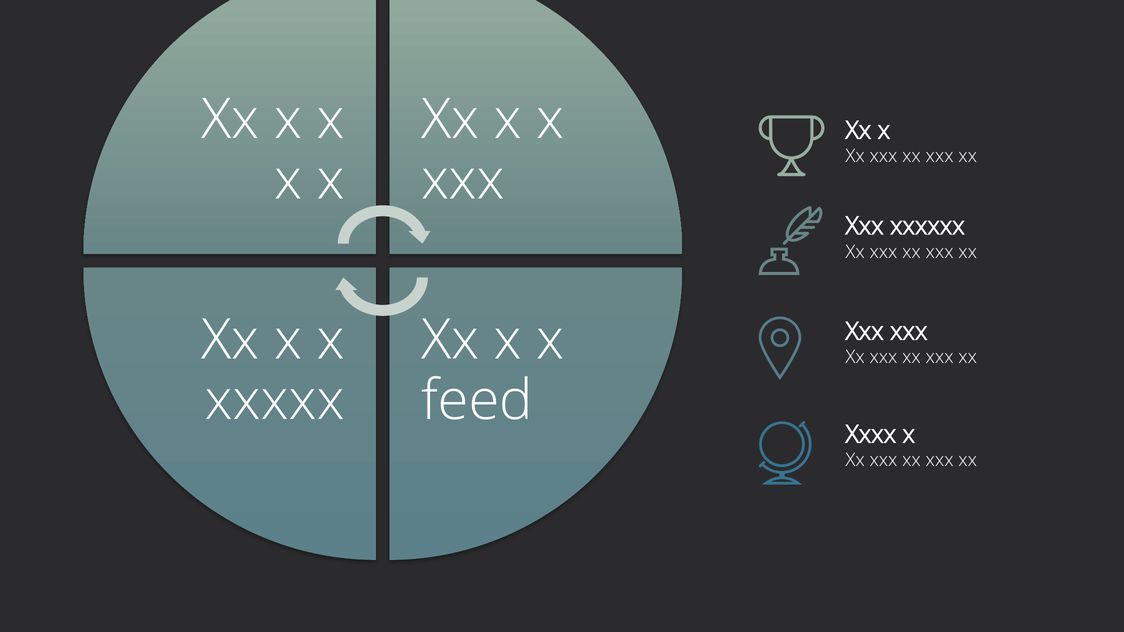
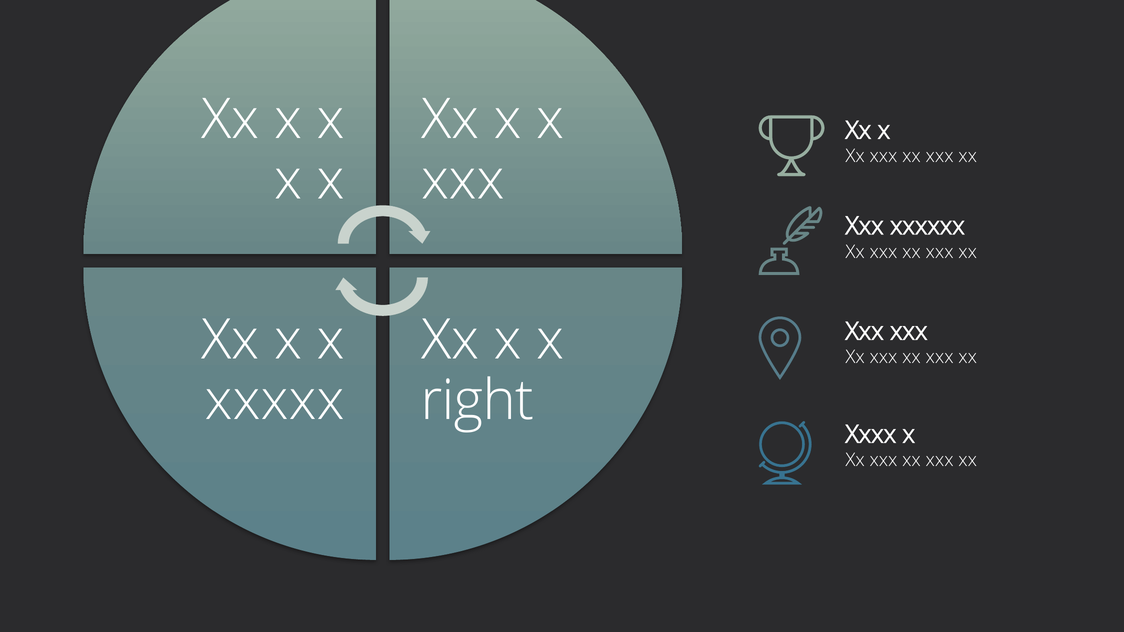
feed: feed -> right (477, 401)
